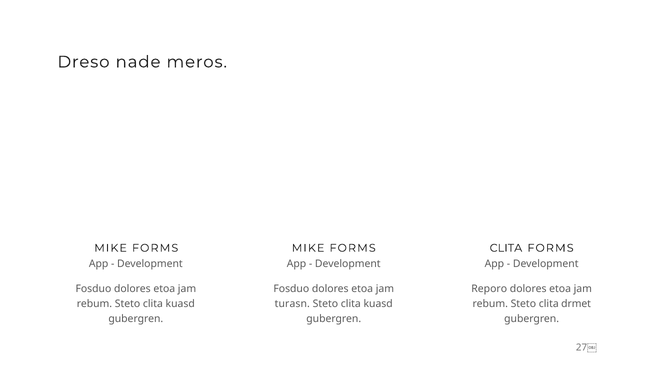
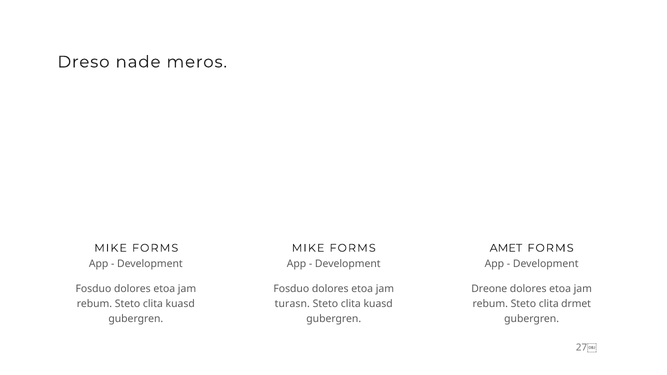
CLITA: CLITA -> AMET (506, 248)
Reporo: Reporo -> Dreone (489, 289)
